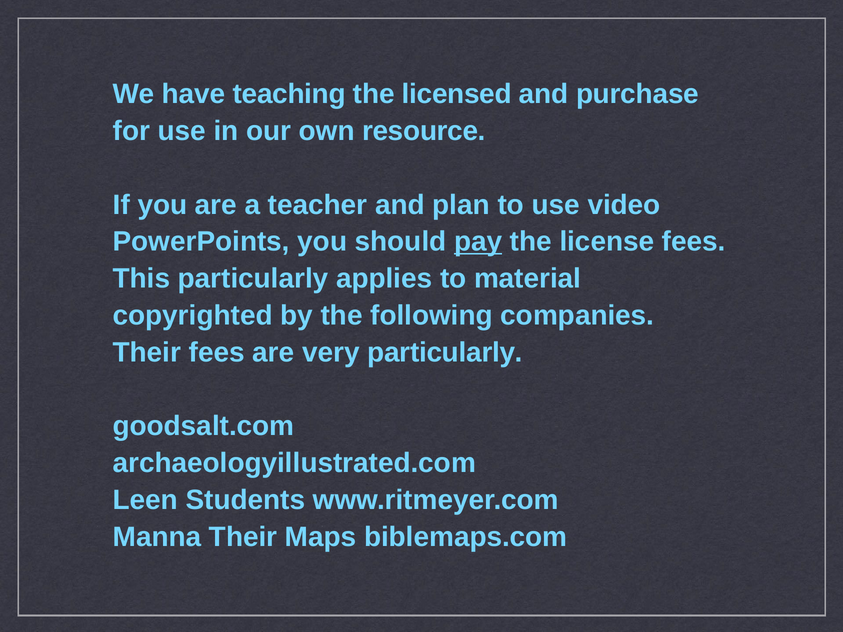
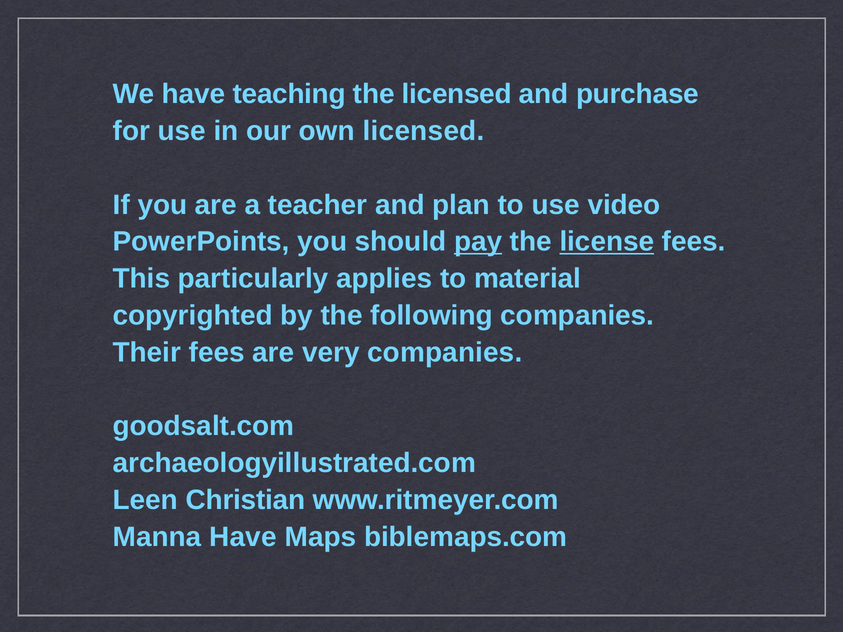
own resource: resource -> licensed (424, 131)
license underline: none -> present (607, 242)
very particularly: particularly -> companies (445, 353)
Students: Students -> Christian (246, 500)
Manna Their: Their -> Have (243, 537)
